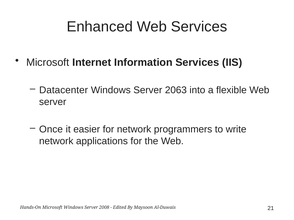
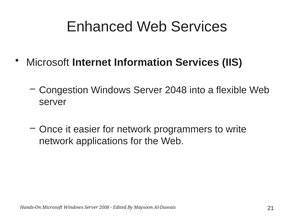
Datacenter: Datacenter -> Congestion (64, 90)
2063: 2063 -> 2048 (176, 90)
